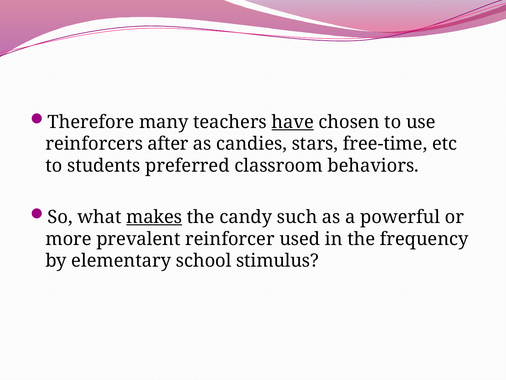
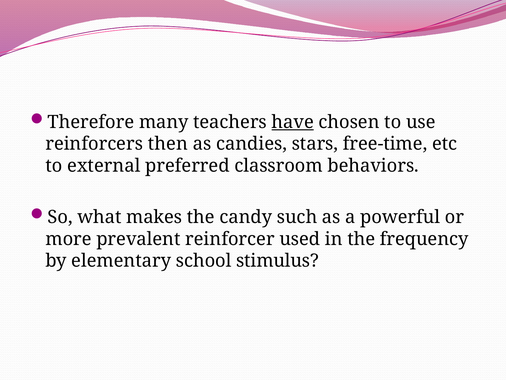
after: after -> then (168, 144)
students: students -> external (104, 166)
makes underline: present -> none (154, 217)
